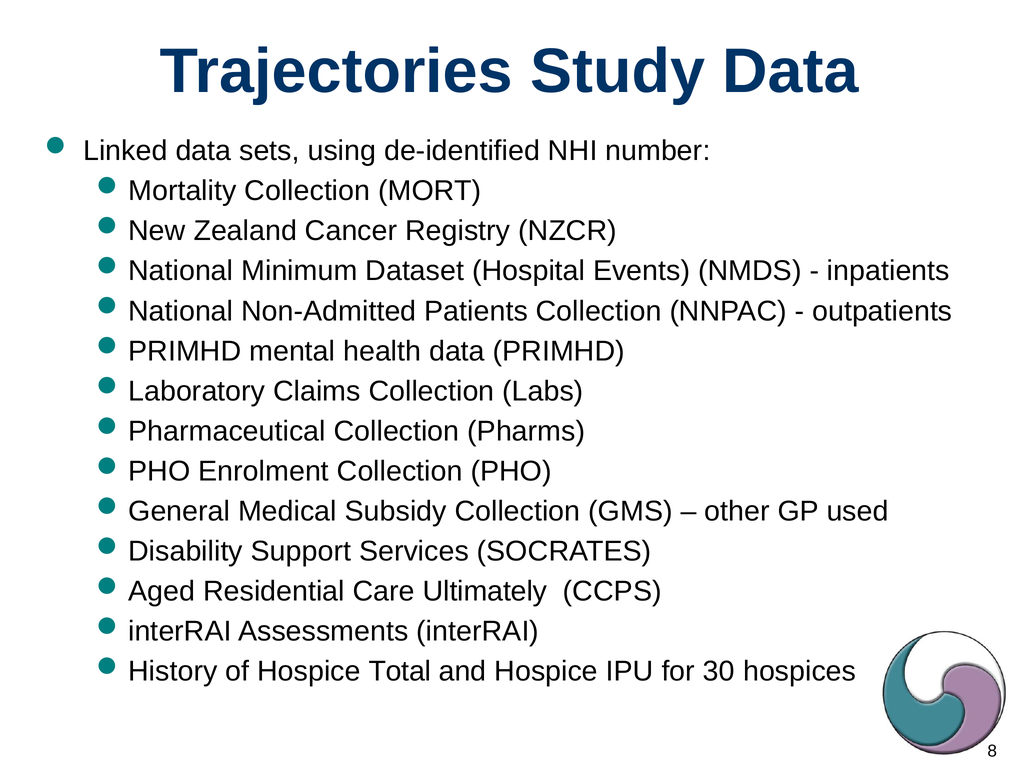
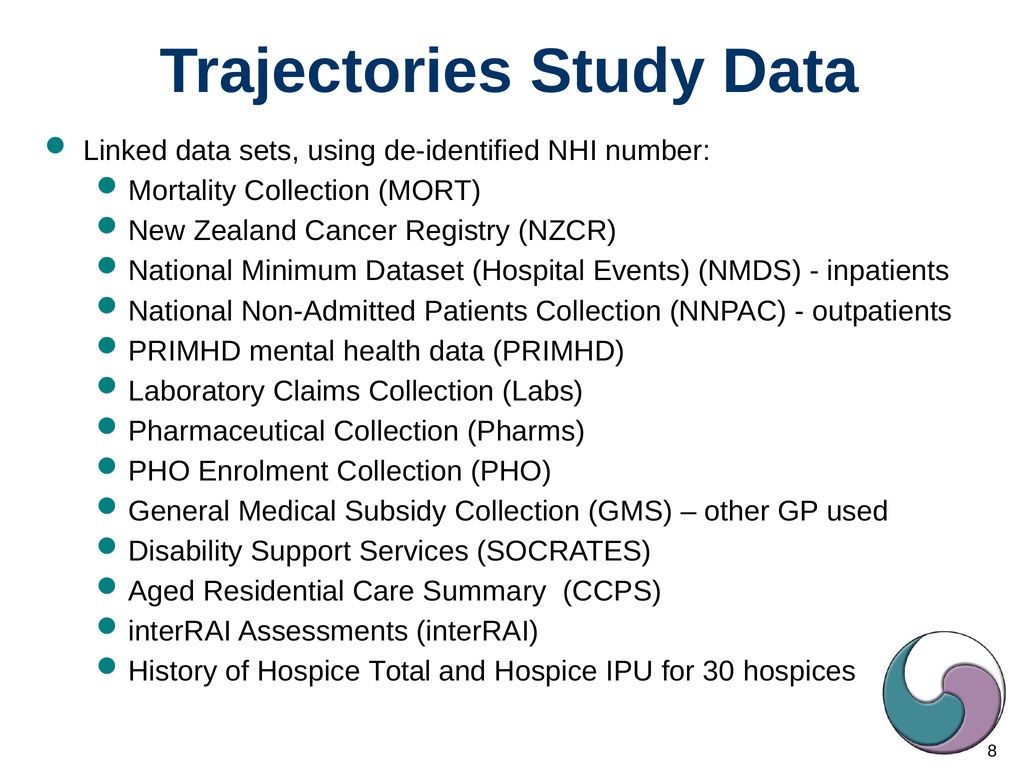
Ultimately: Ultimately -> Summary (485, 592)
